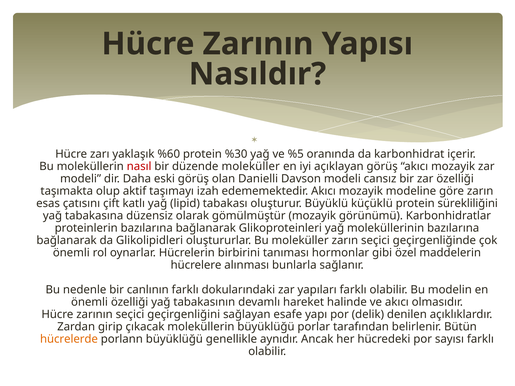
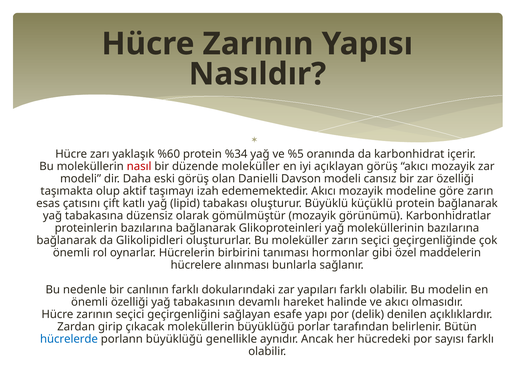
%30: %30 -> %34 (236, 154)
protein sürekliliğini: sürekliliğini -> bağlanarak (468, 204)
hücrelerde colour: orange -> blue (69, 339)
